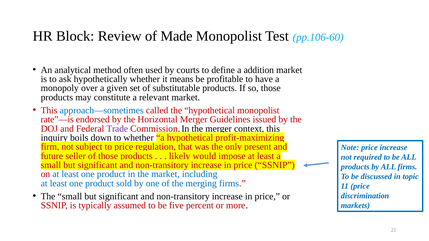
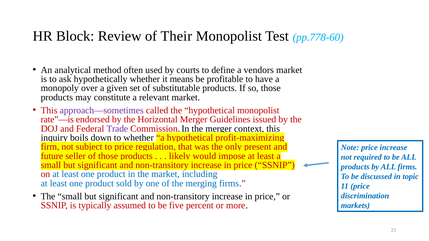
Made: Made -> Their (176, 36)
pp.106-60: pp.106-60 -> pp.778-60 (318, 37)
addition: addition -> vendors (259, 70)
approach—sometimes colour: blue -> purple (102, 111)
